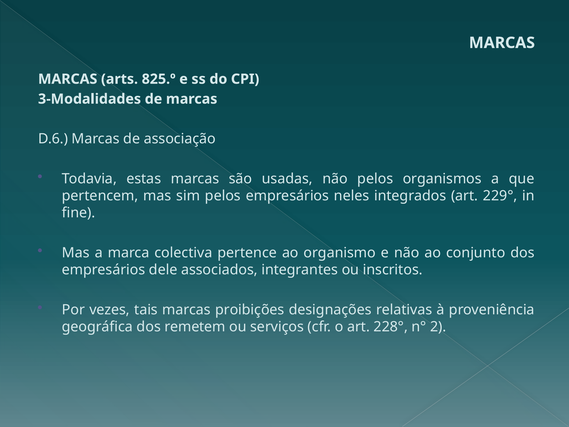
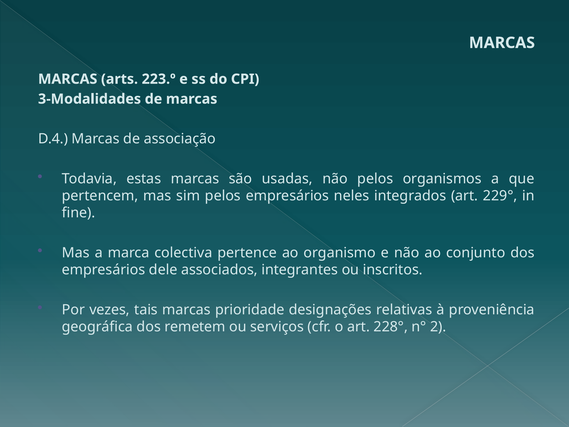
825.º: 825.º -> 223.º (159, 79)
D.6: D.6 -> D.4 (53, 139)
proibições: proibições -> prioridade (250, 309)
